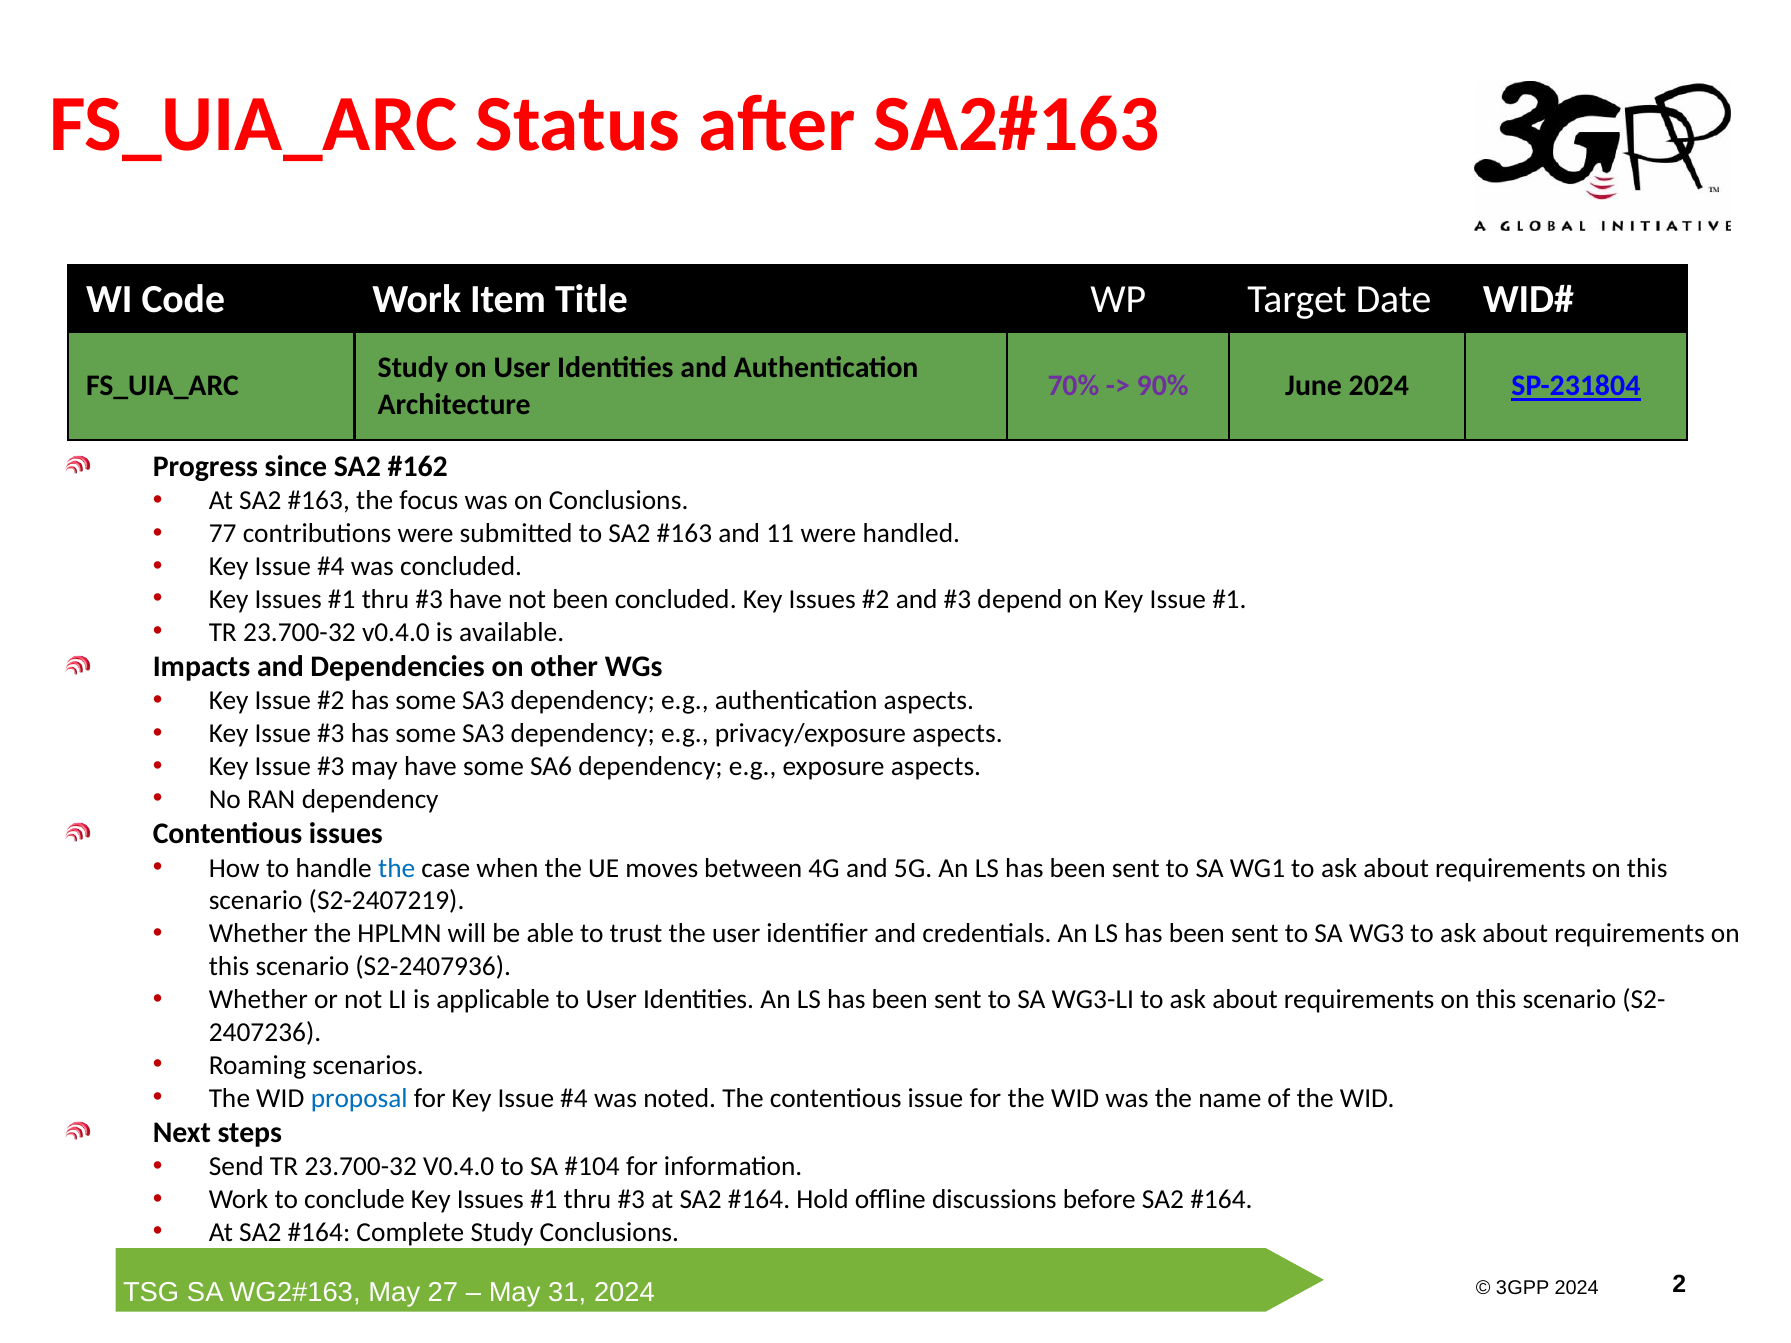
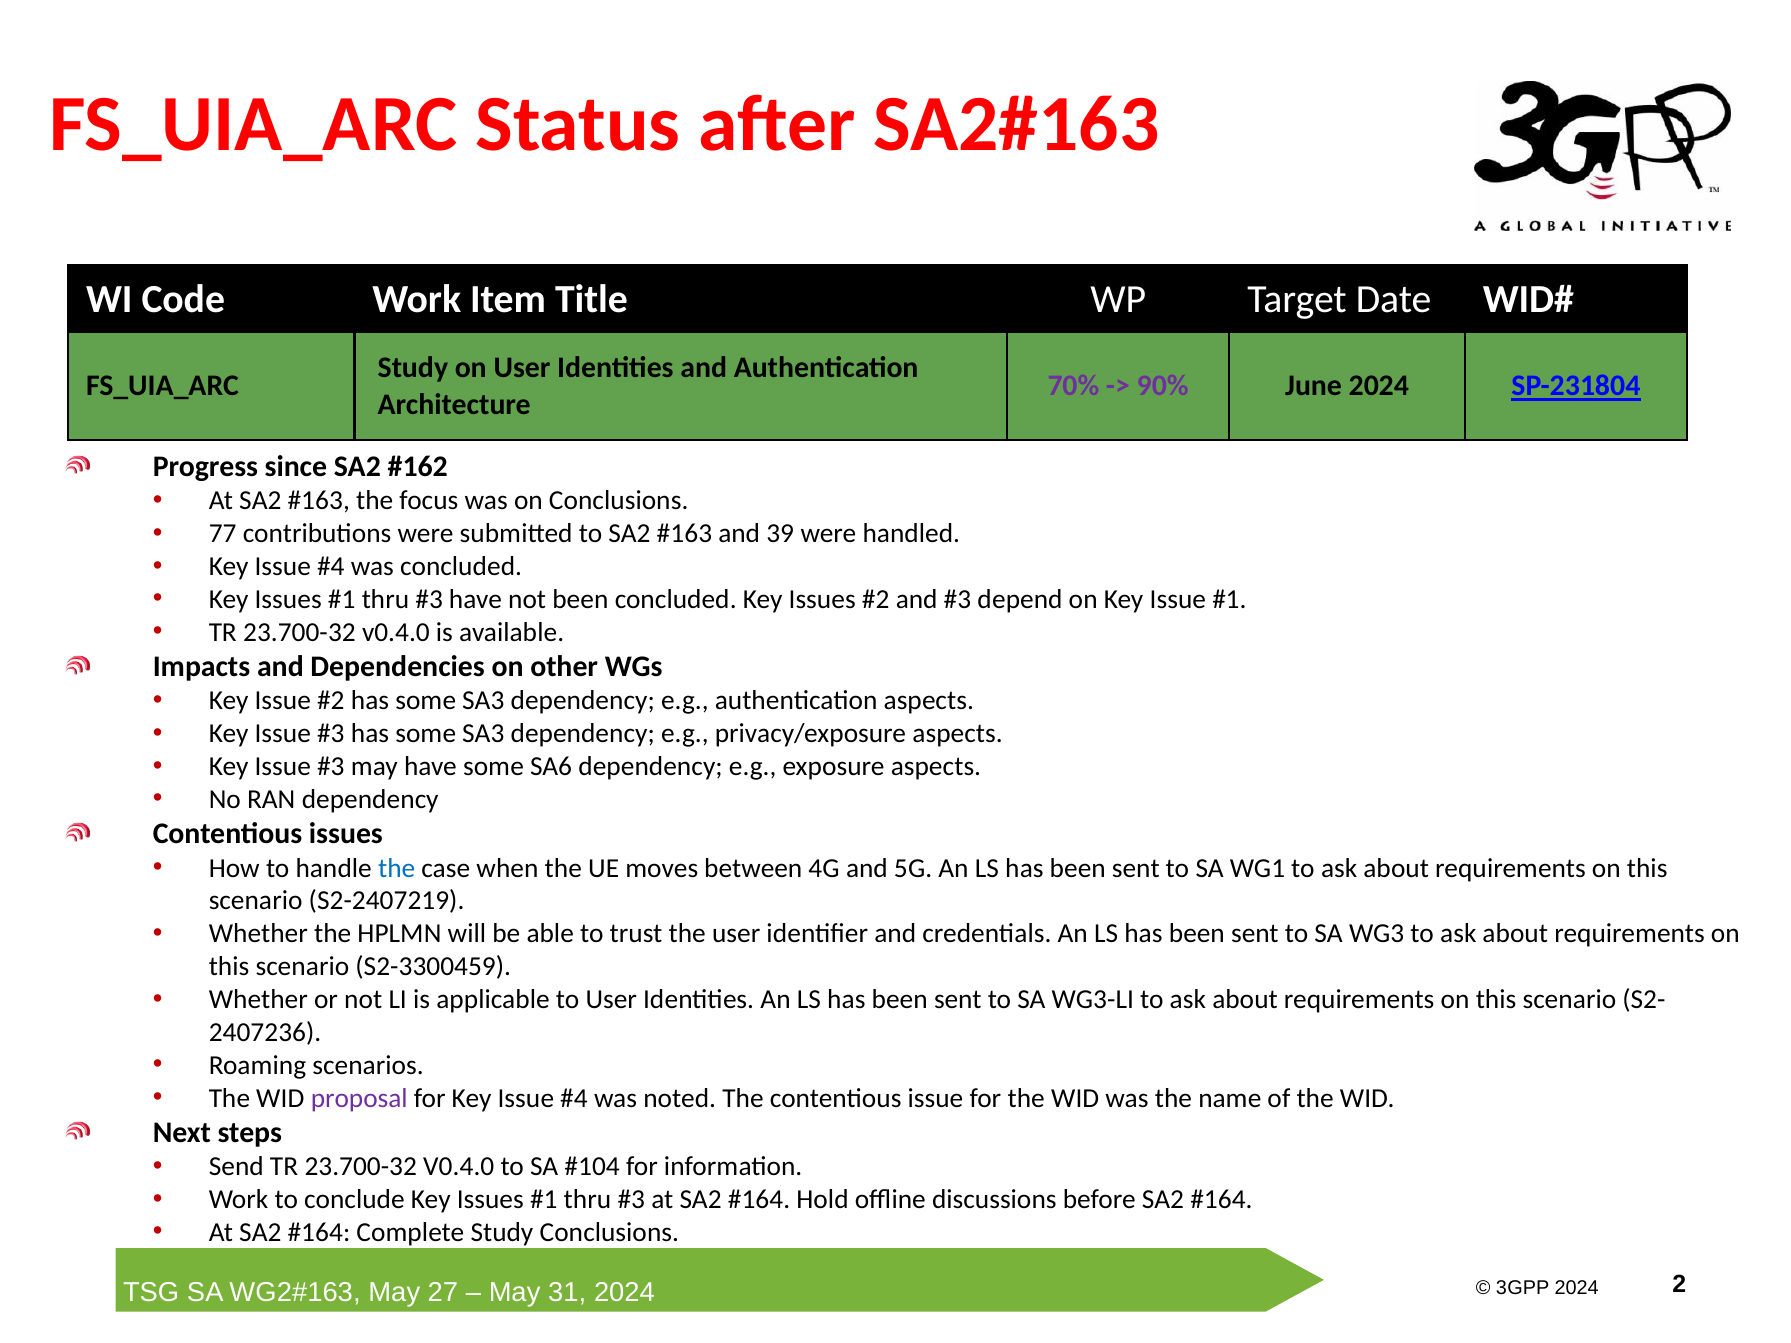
11: 11 -> 39 (780, 534)
S2-2407936: S2-2407936 -> S2-3300459 (433, 967)
proposal colour: blue -> purple (359, 1098)
